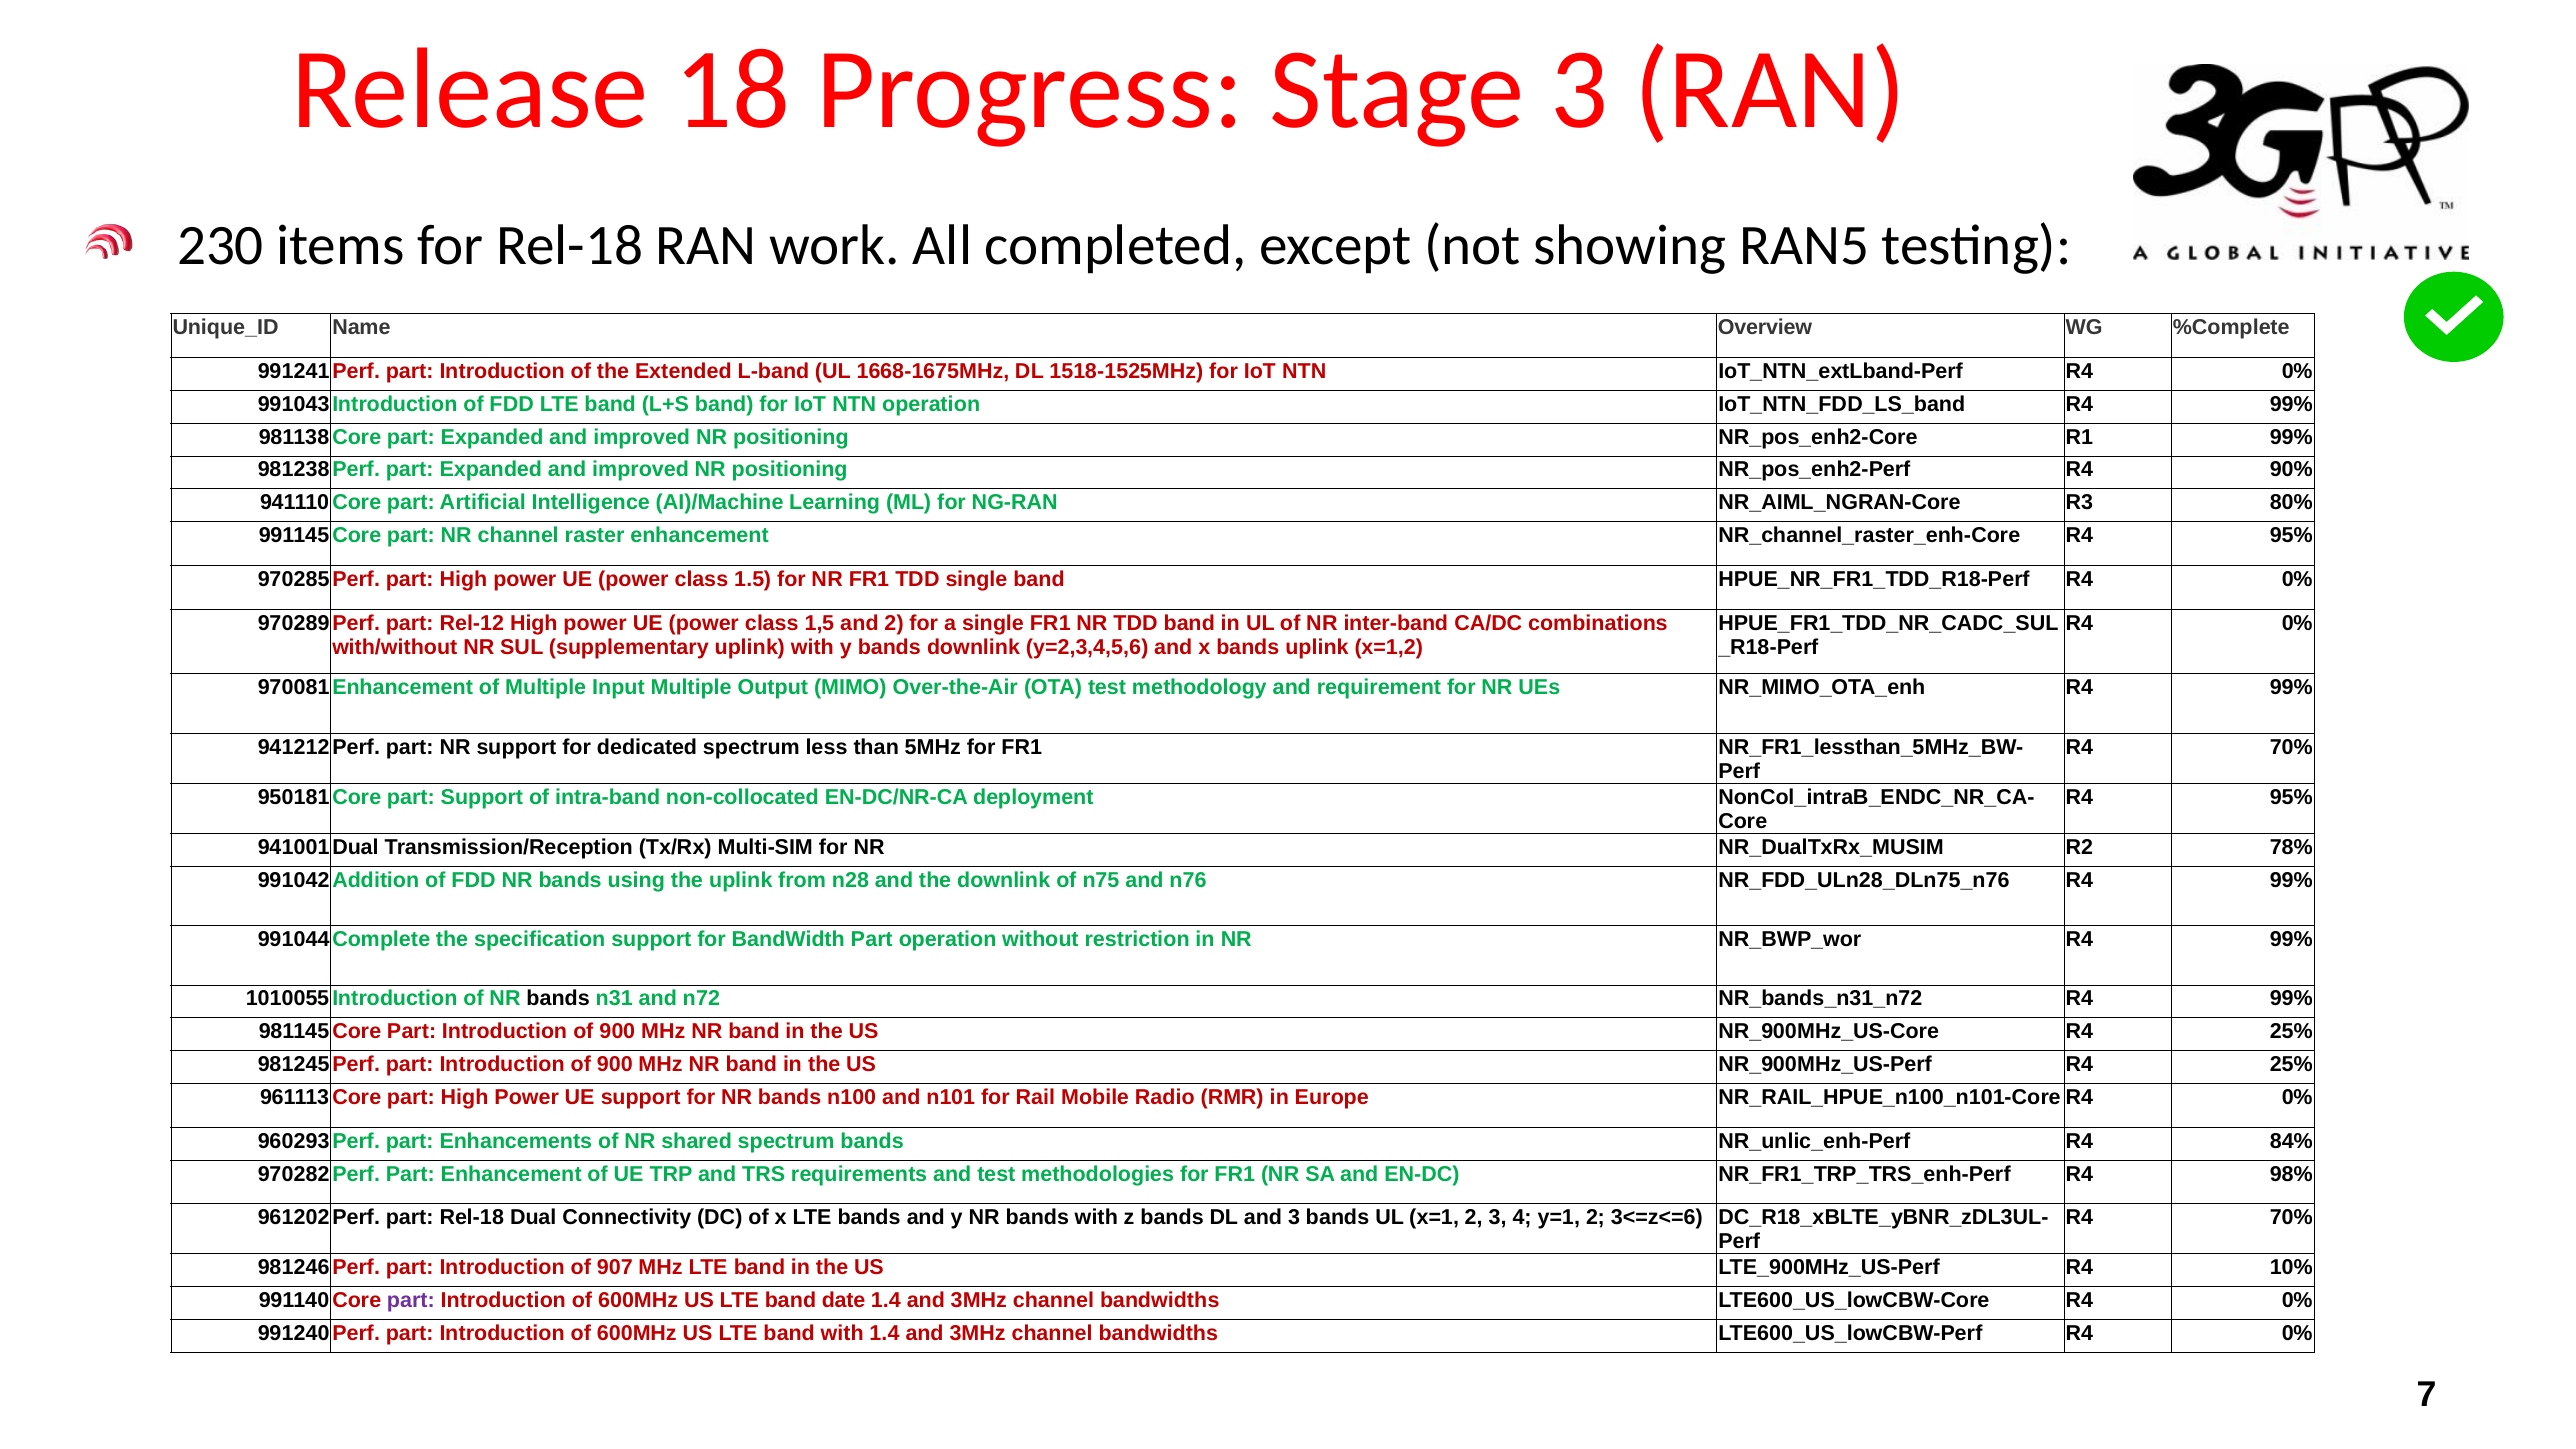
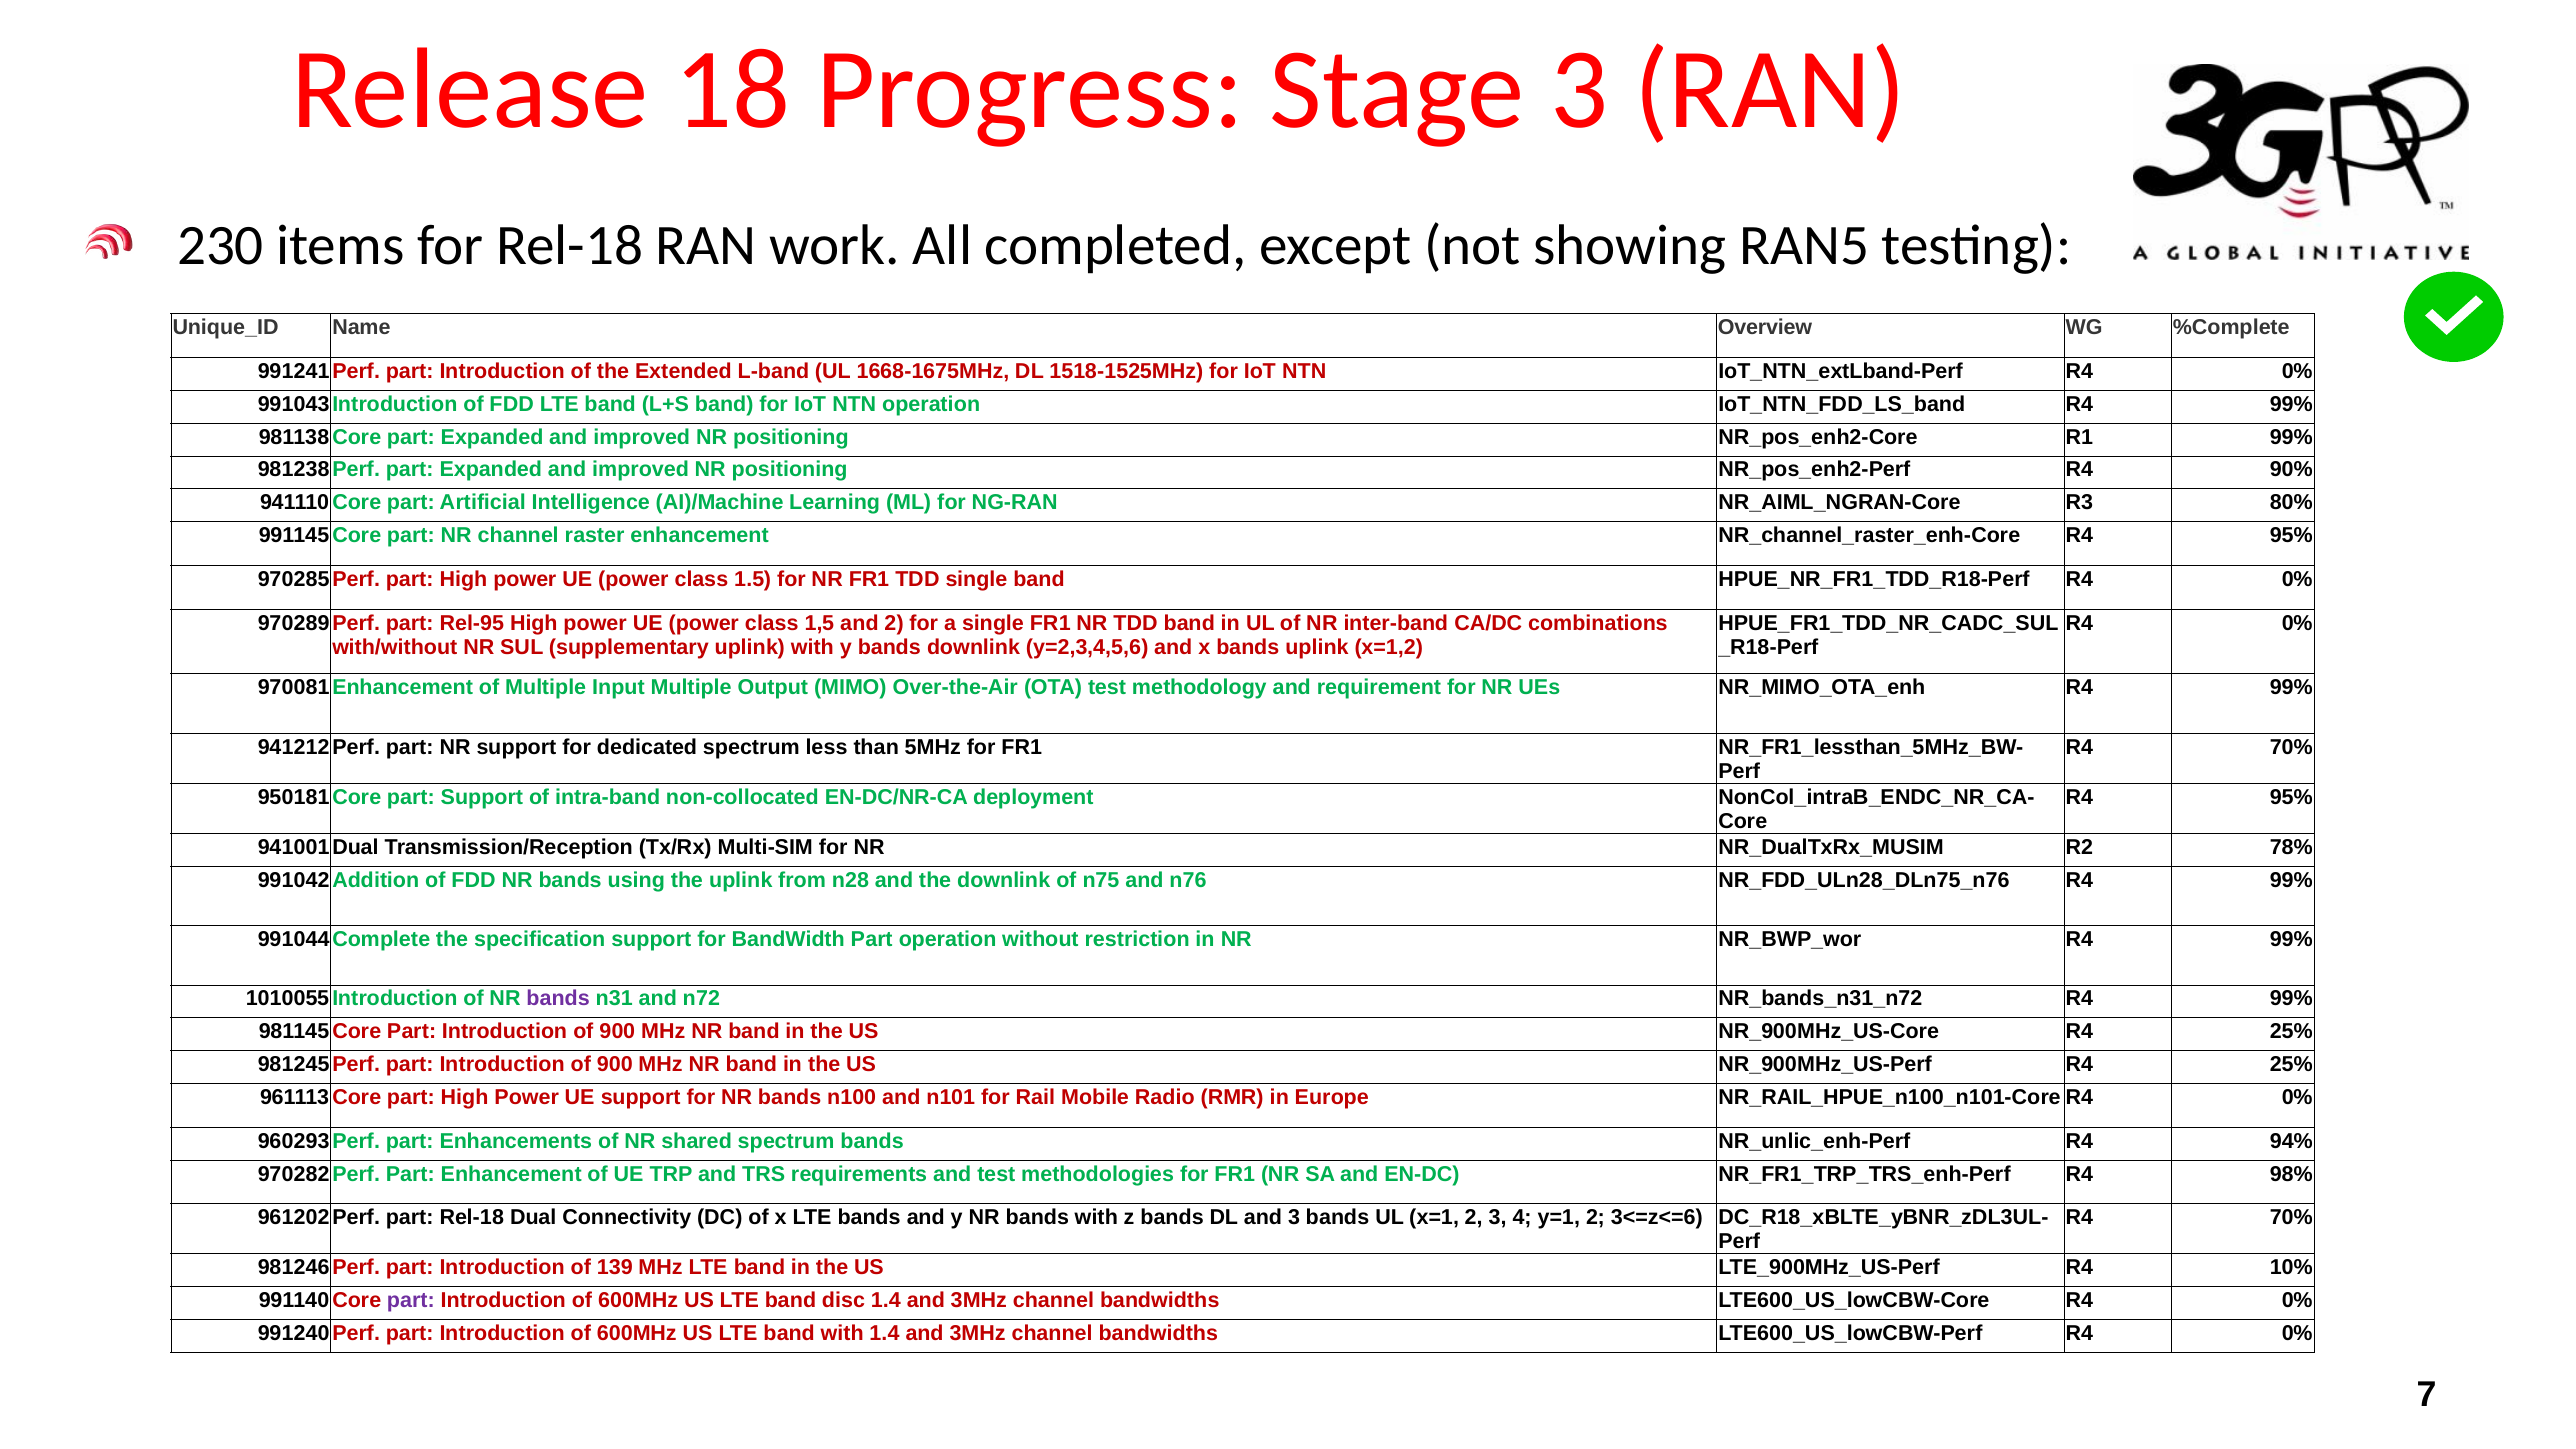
Rel-12: Rel-12 -> Rel-95 (472, 623)
bands colour: black -> purple (558, 999)
84%: 84% -> 94% (2291, 1141)
907: 907 -> 139 (615, 1268)
date: date -> disc (843, 1301)
